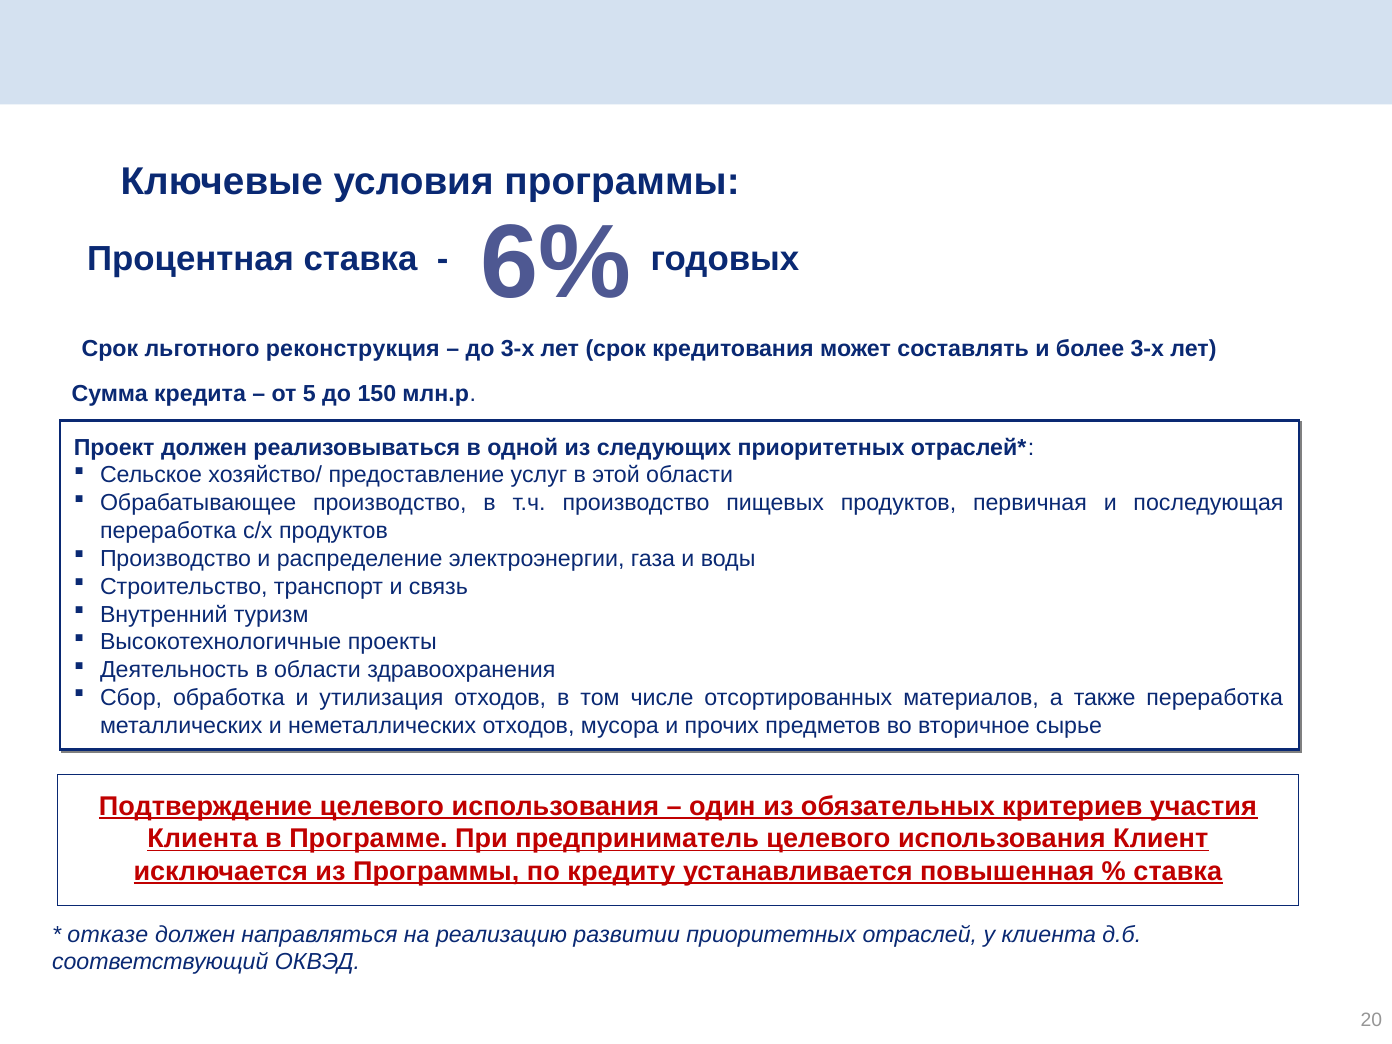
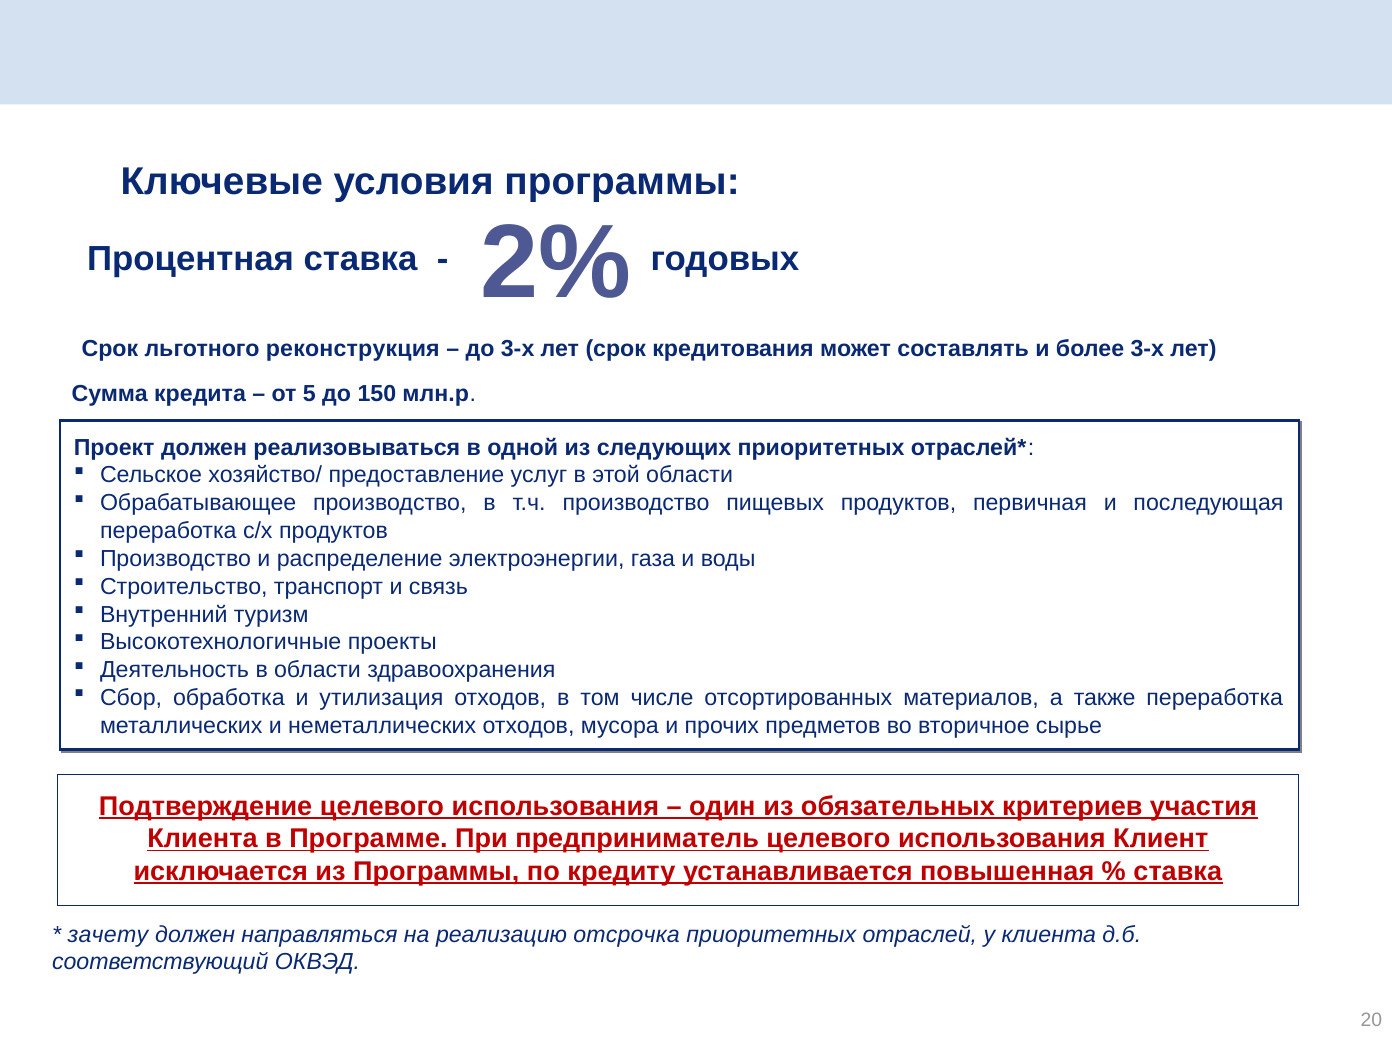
6%: 6% -> 2% (556, 263)
отказе: отказе -> зачету (108, 934)
развитии: развитии -> отсрочка (627, 934)
